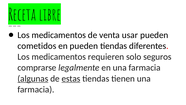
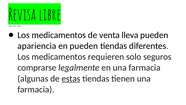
Receta: Receta -> Revisa (22, 15)
usar: usar -> lleva (130, 35)
cometidos: cometidos -> apariencia (37, 46)
algunas underline: present -> none (33, 78)
